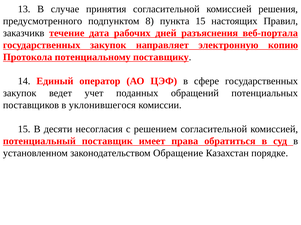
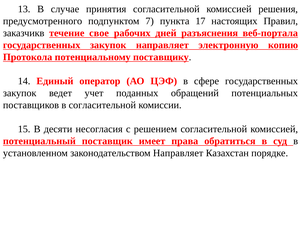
8: 8 -> 7 (150, 21)
пункта 15: 15 -> 17 (200, 21)
дата: дата -> свое (99, 33)
в уклонившегося: уклонившегося -> согласительной (102, 105)
законодательством Обращение: Обращение -> Направляет (178, 154)
